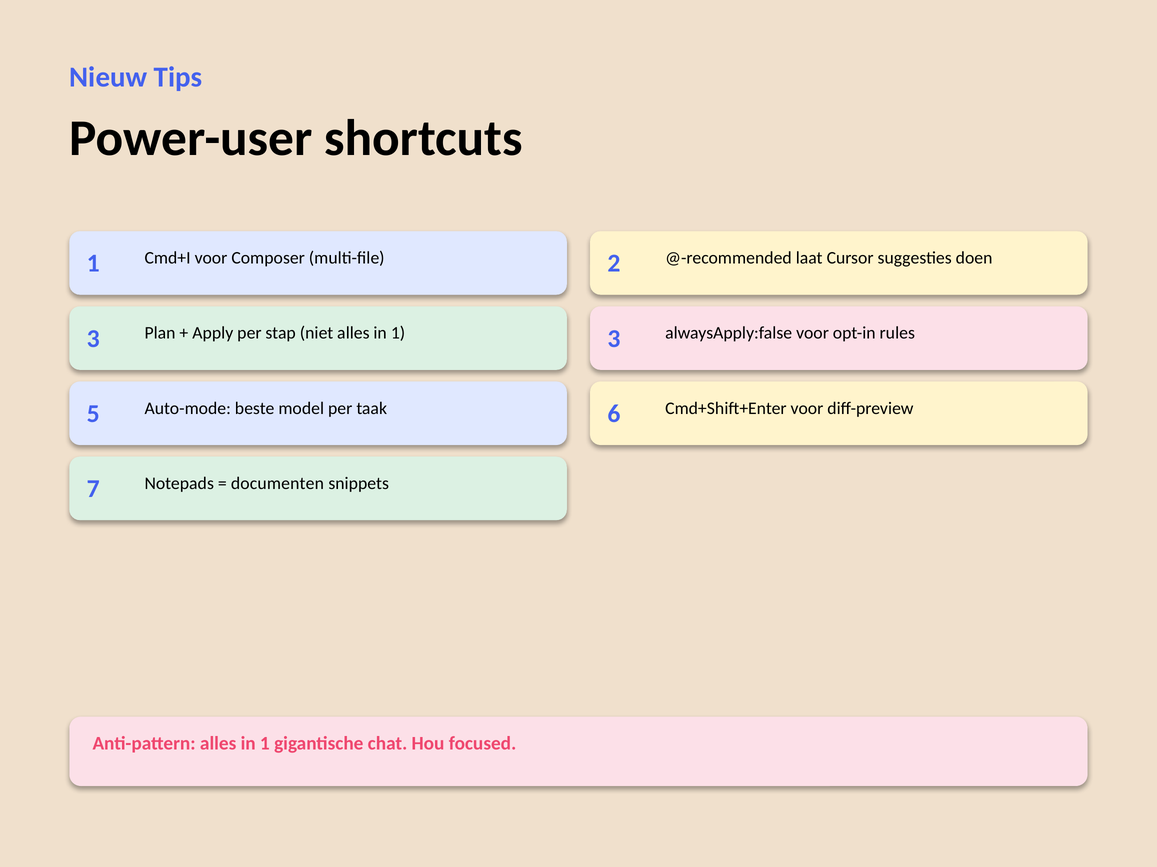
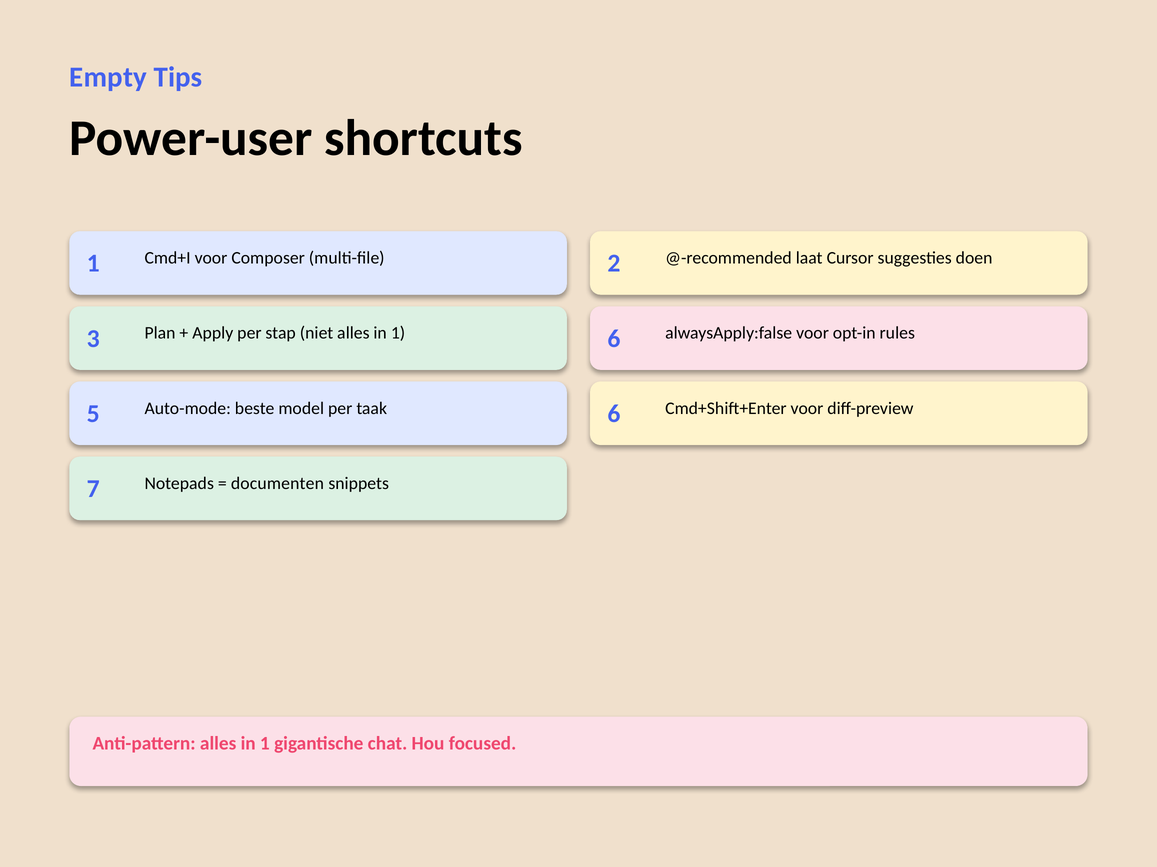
Nieuw: Nieuw -> Empty (108, 77)
1 3: 3 -> 6 (614, 339)
